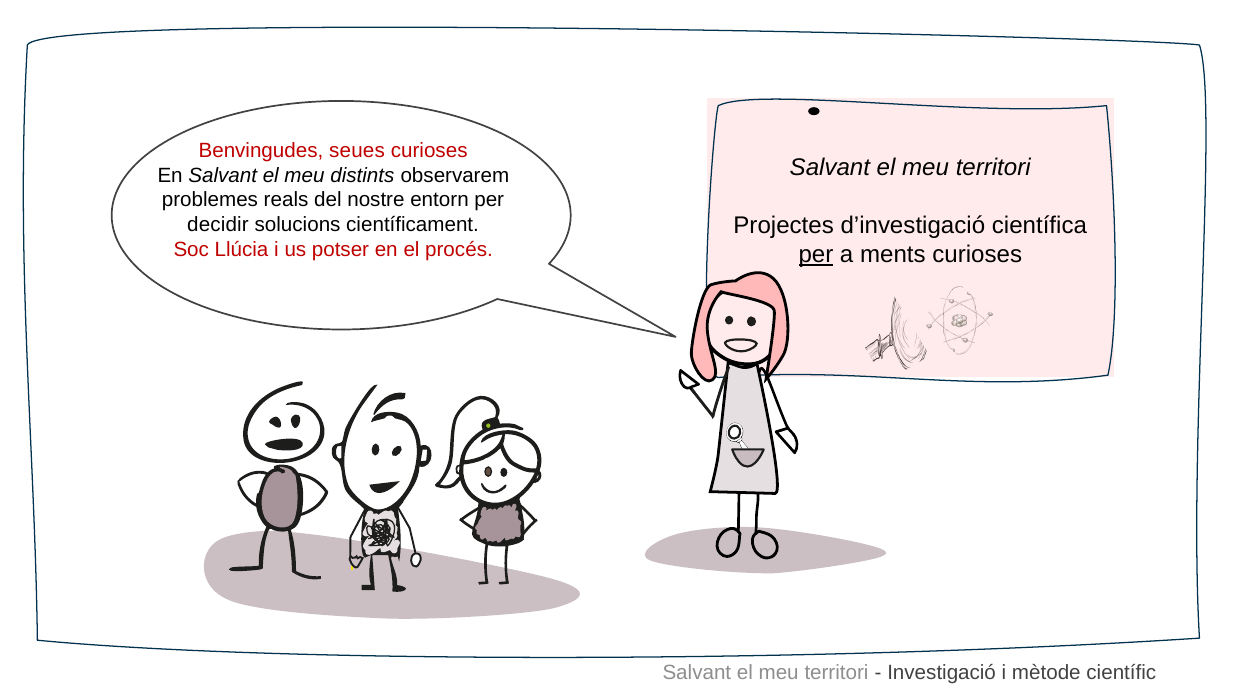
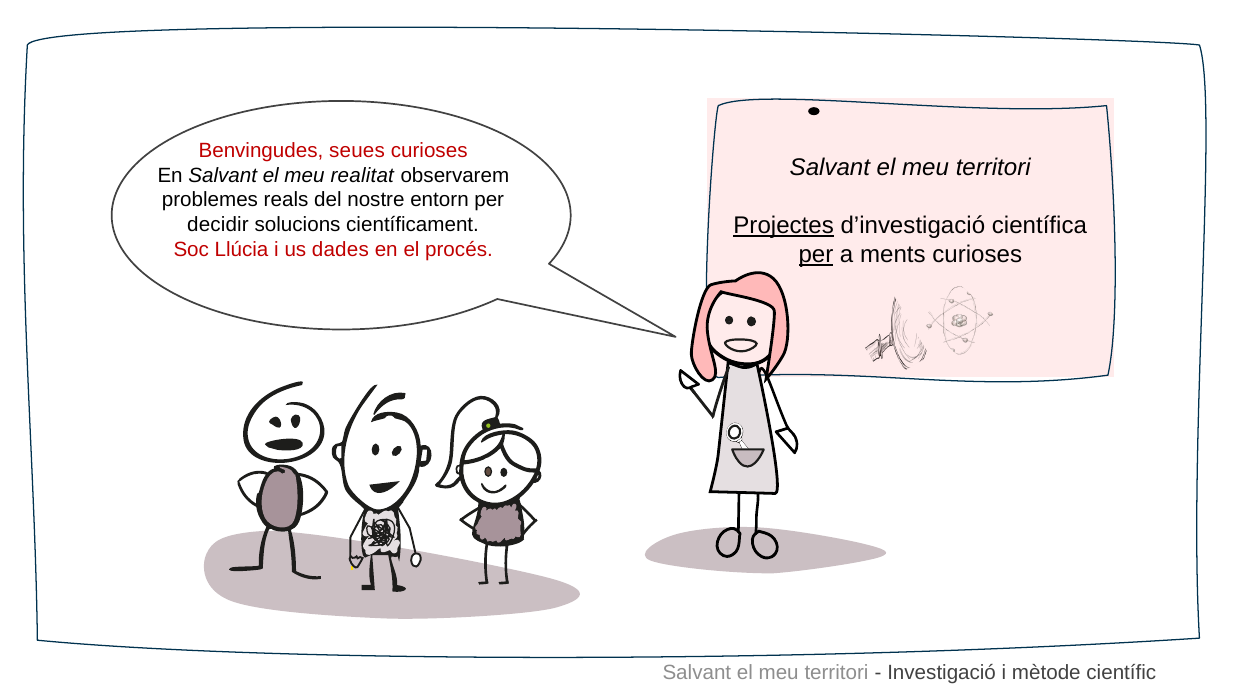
distints: distints -> realitat (362, 175)
Projectes underline: none -> present (784, 226)
potser: potser -> dades (340, 250)
